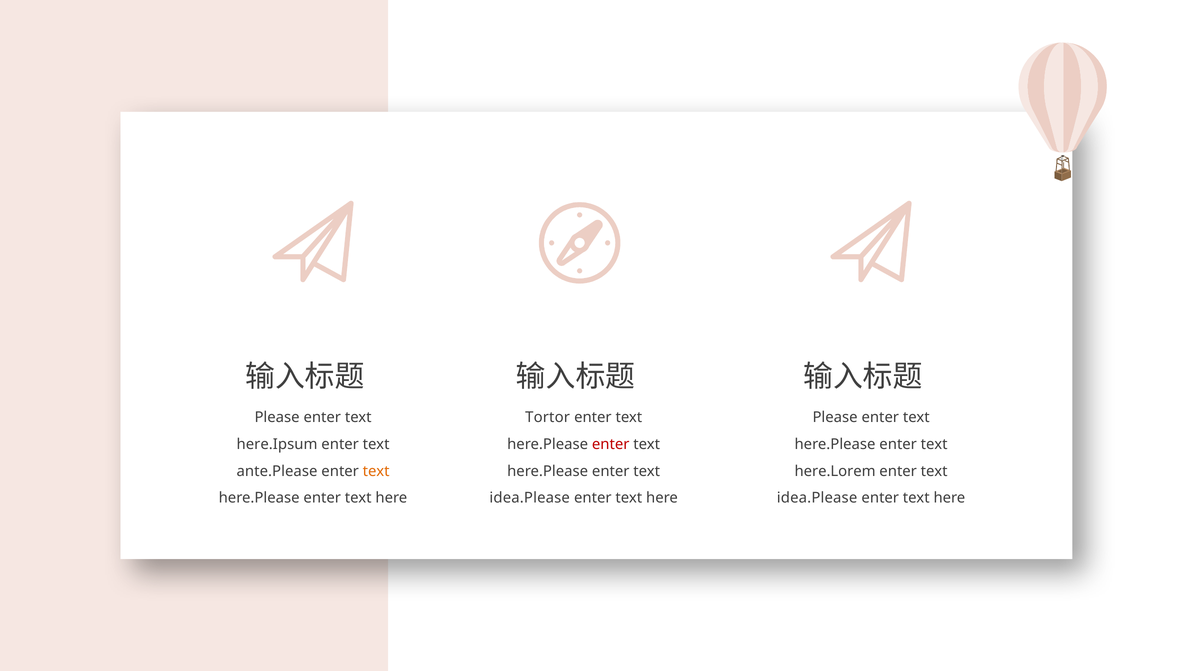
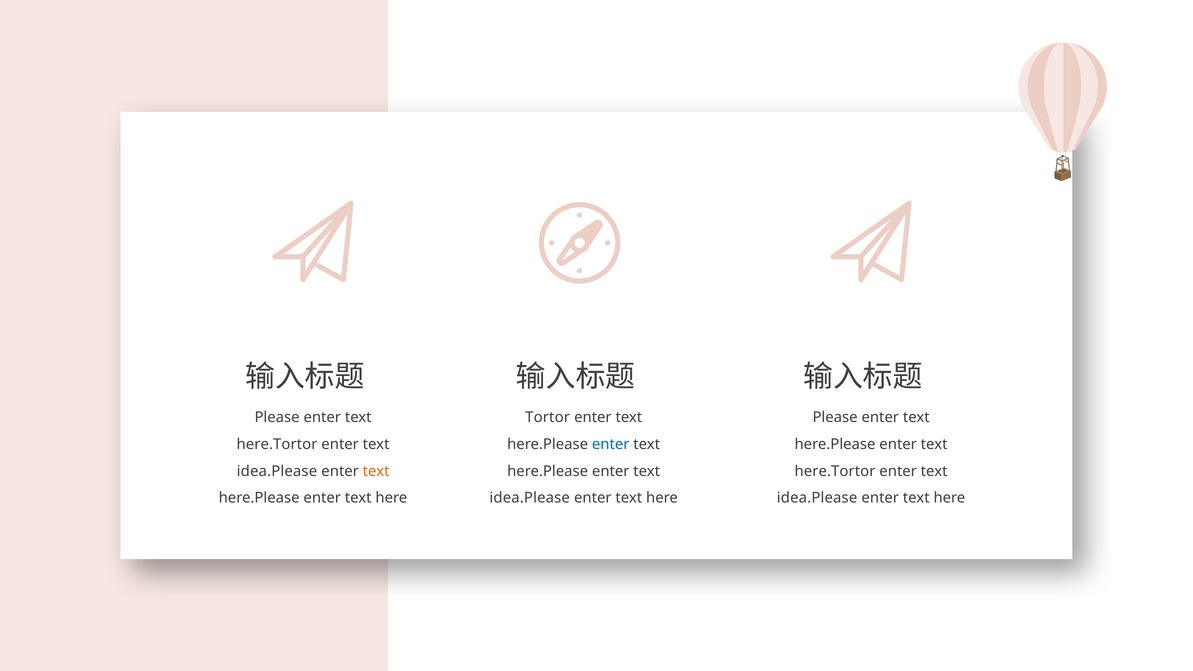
here.Ipsum: here.Ipsum -> here.Tortor (277, 444)
enter colour: red -> blue (611, 444)
ante.Please: ante.Please -> idea.Please (277, 471)
here.Lorem: here.Lorem -> here.Tortor (835, 471)
